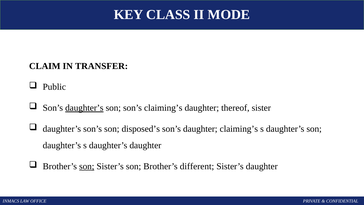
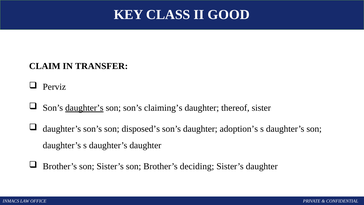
MODE: MODE -> GOOD (229, 15)
Public: Public -> Perviz (54, 87)
daughter claiming’s: claiming’s -> adoption’s (239, 129)
son underline: present -> none (87, 166)
different: different -> deciding (197, 166)
